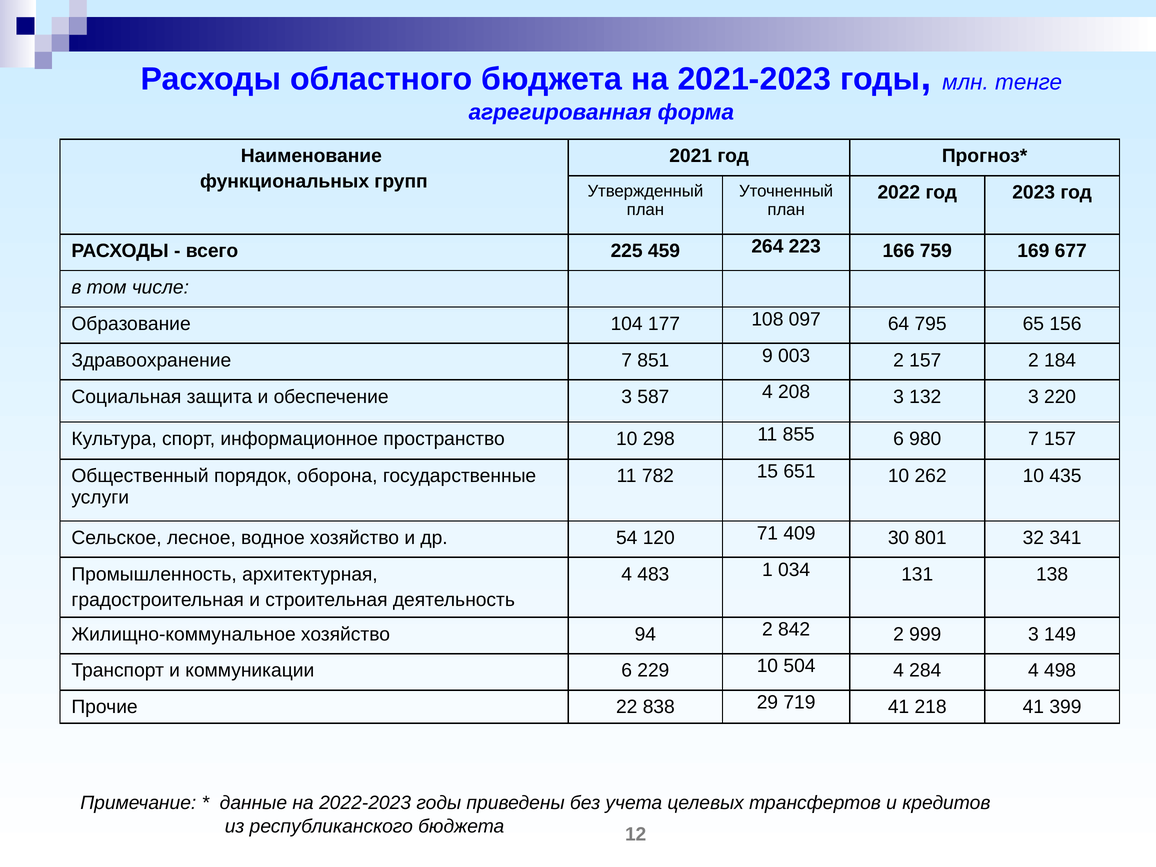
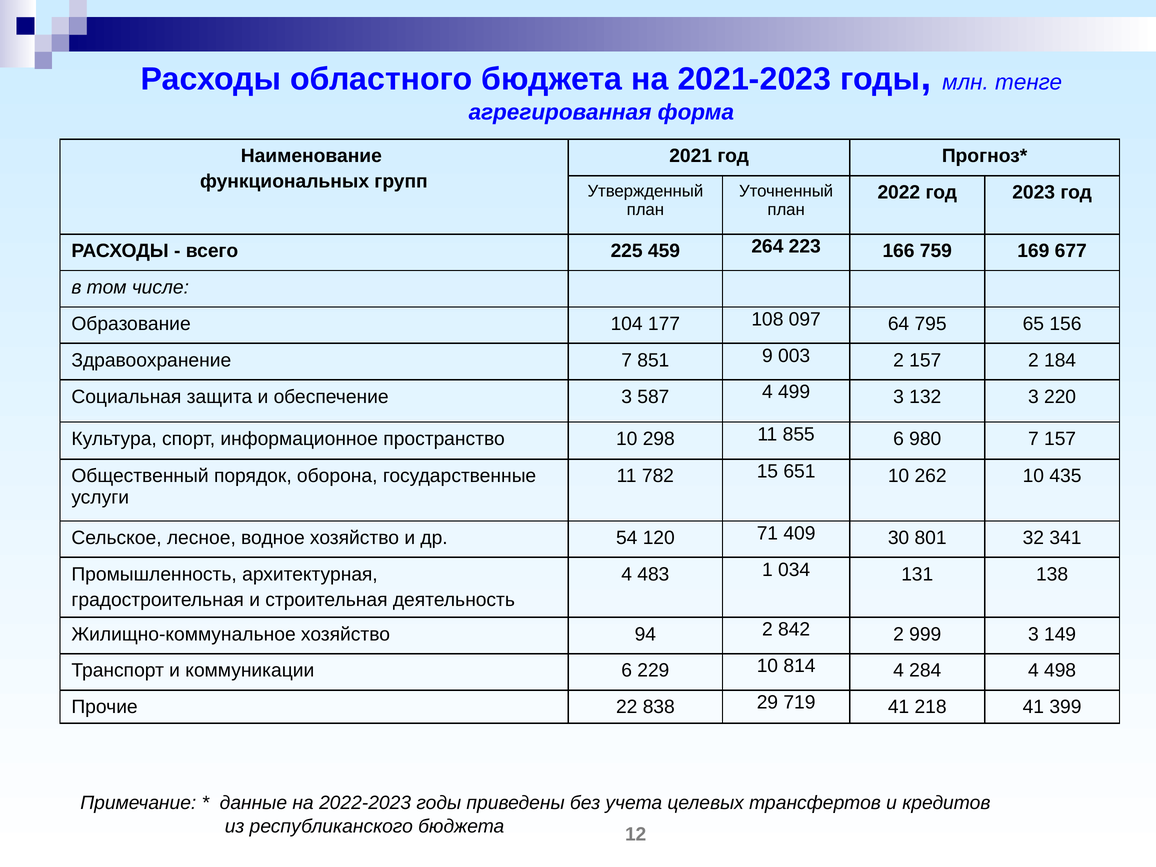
208: 208 -> 499 (794, 392)
504: 504 -> 814 (800, 666)
